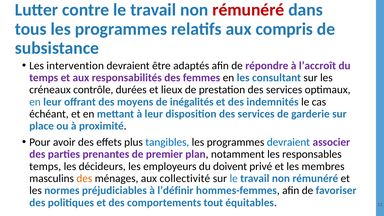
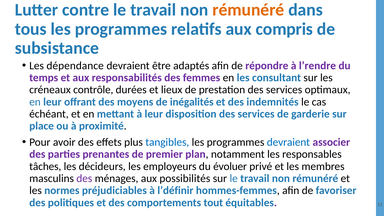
rémunéré colour: red -> orange (248, 10)
intervention: intervention -> dépendance (75, 66)
l’accroît: l’accroît -> l’rendre (317, 66)
temps: temps -> tâches (45, 166)
doivent: doivent -> évoluer (230, 166)
des colour: orange -> purple (84, 178)
collectivité: collectivité -> possibilités (185, 178)
